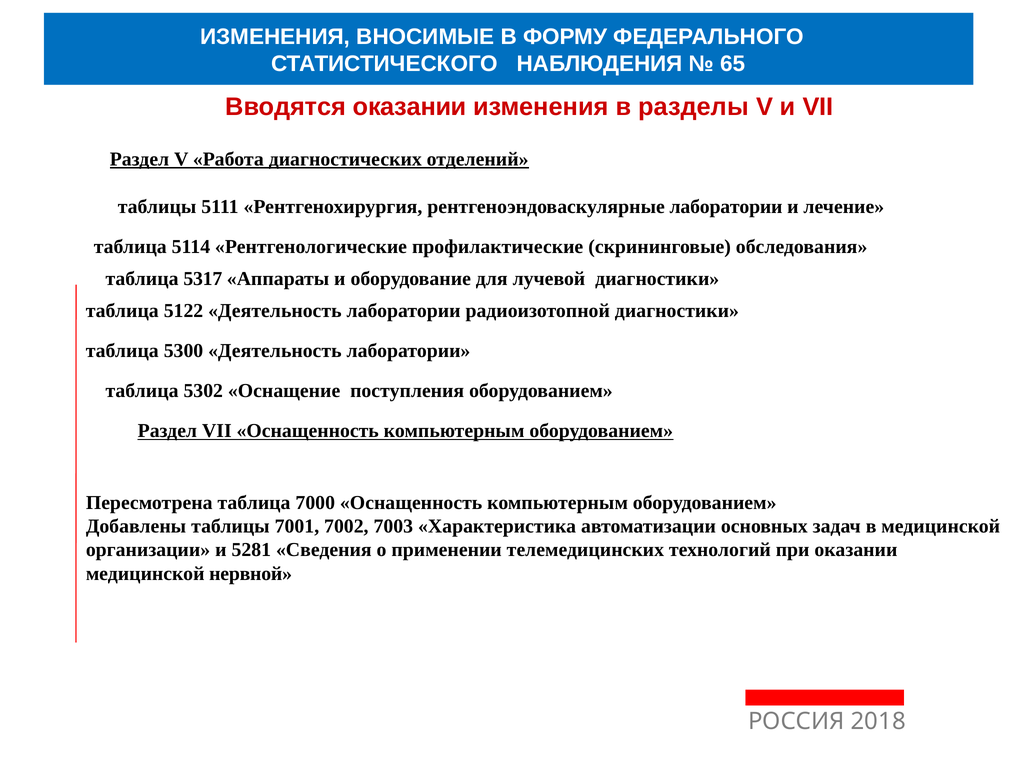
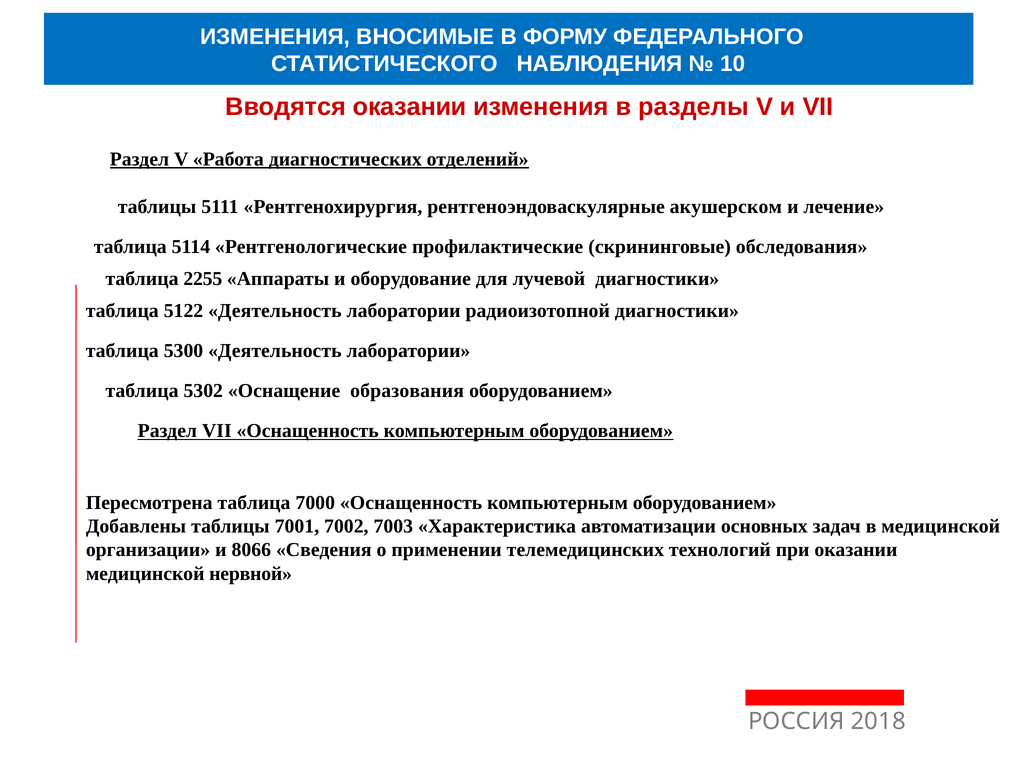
65: 65 -> 10 (733, 64)
рентгеноэндоваскулярные лаборатории: лаборатории -> акушерском (726, 207)
5317: 5317 -> 2255 (203, 279)
поступления: поступления -> образования (407, 391)
5281: 5281 -> 8066 (251, 550)
